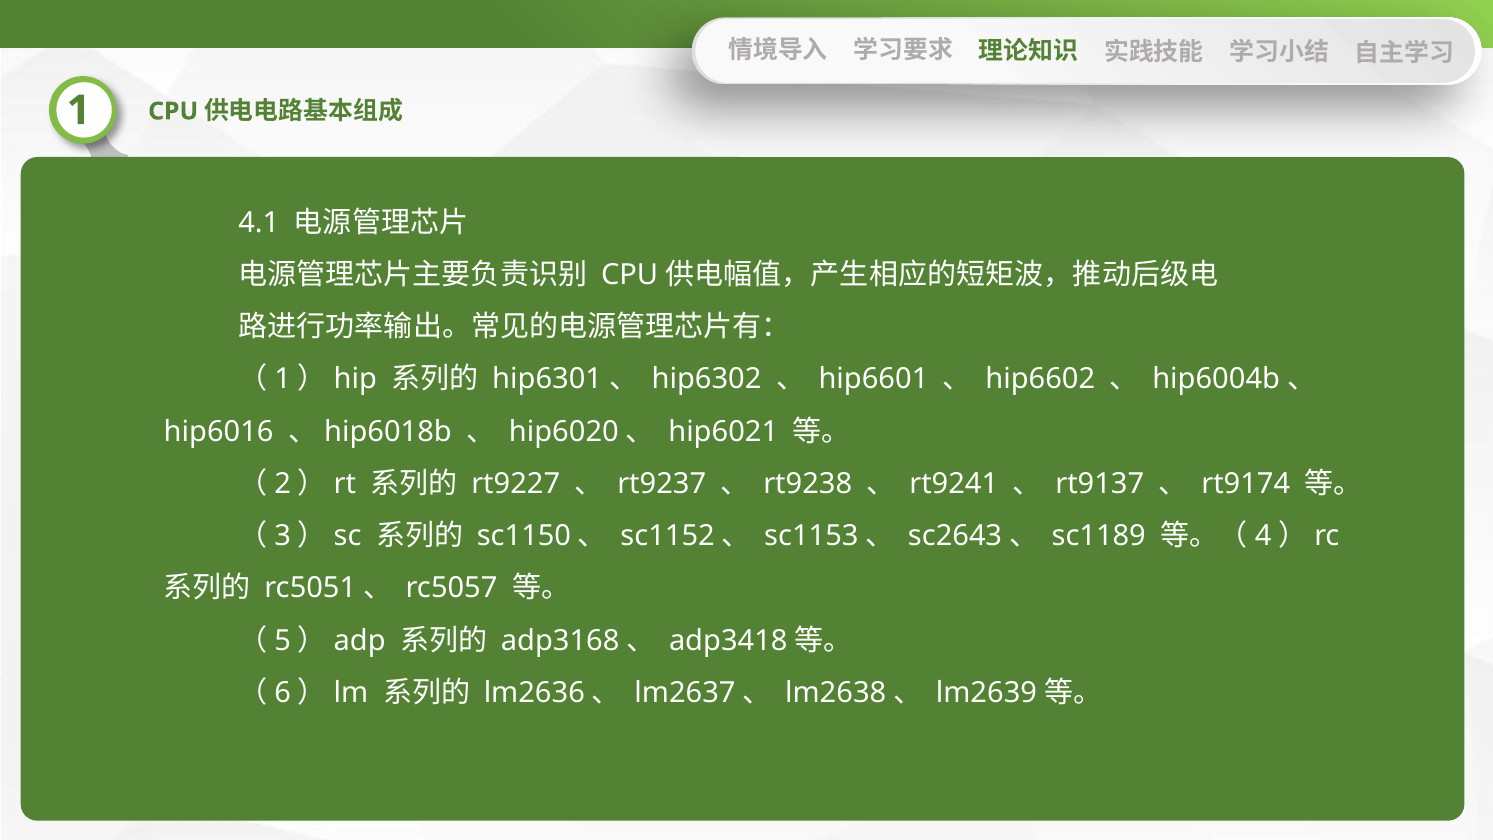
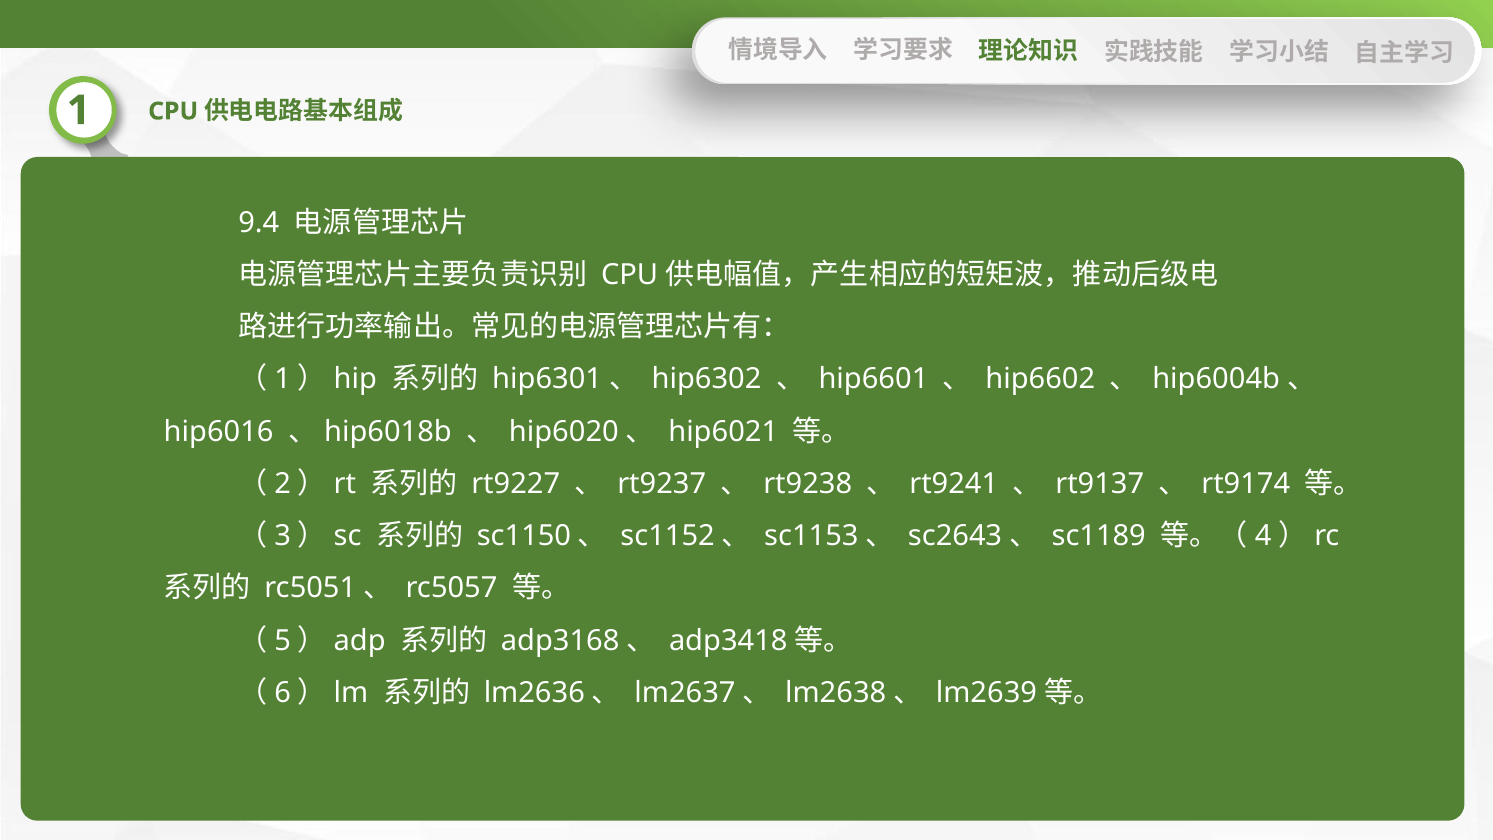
4.1: 4.1 -> 9.4 (259, 222)
